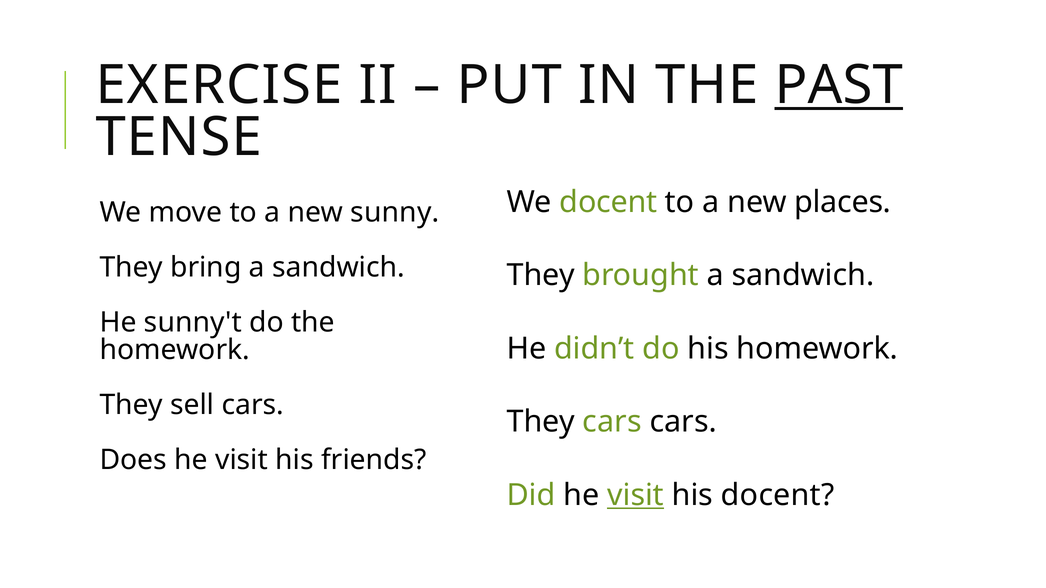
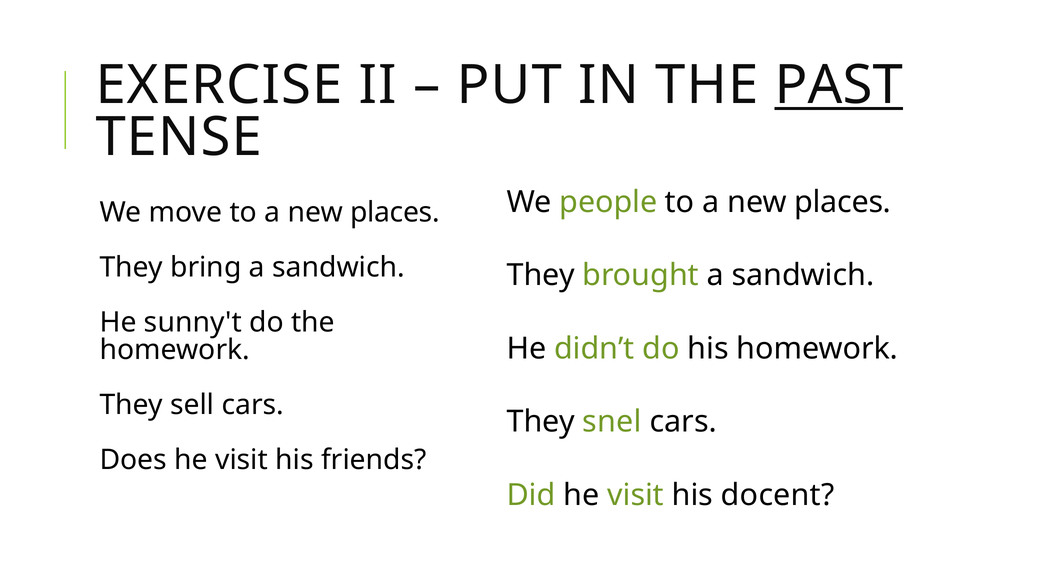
We docent: docent -> people (608, 202)
sunny: sunny -> places (395, 213)
They cars: cars -> snel (612, 422)
visit underline: present -> none (636, 495)
